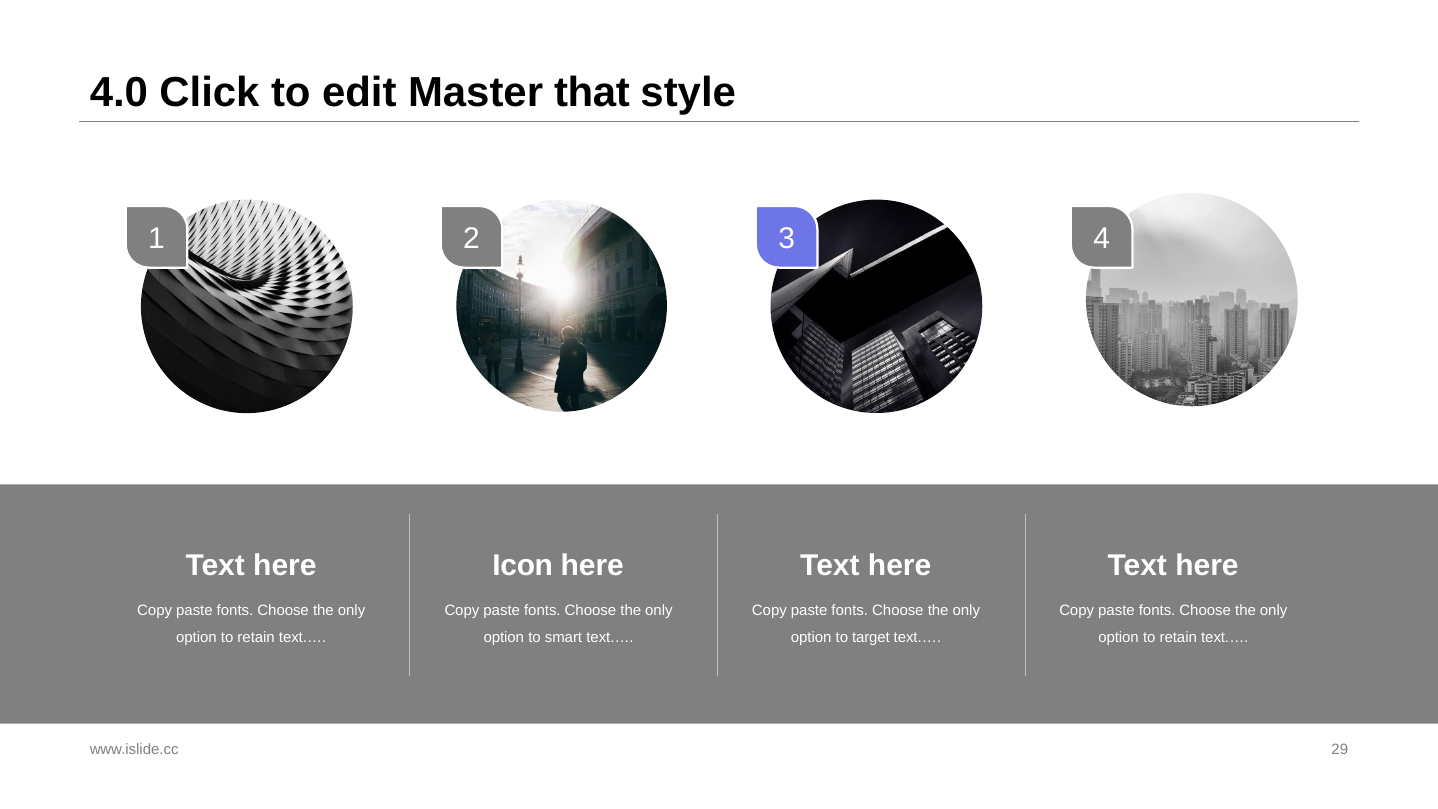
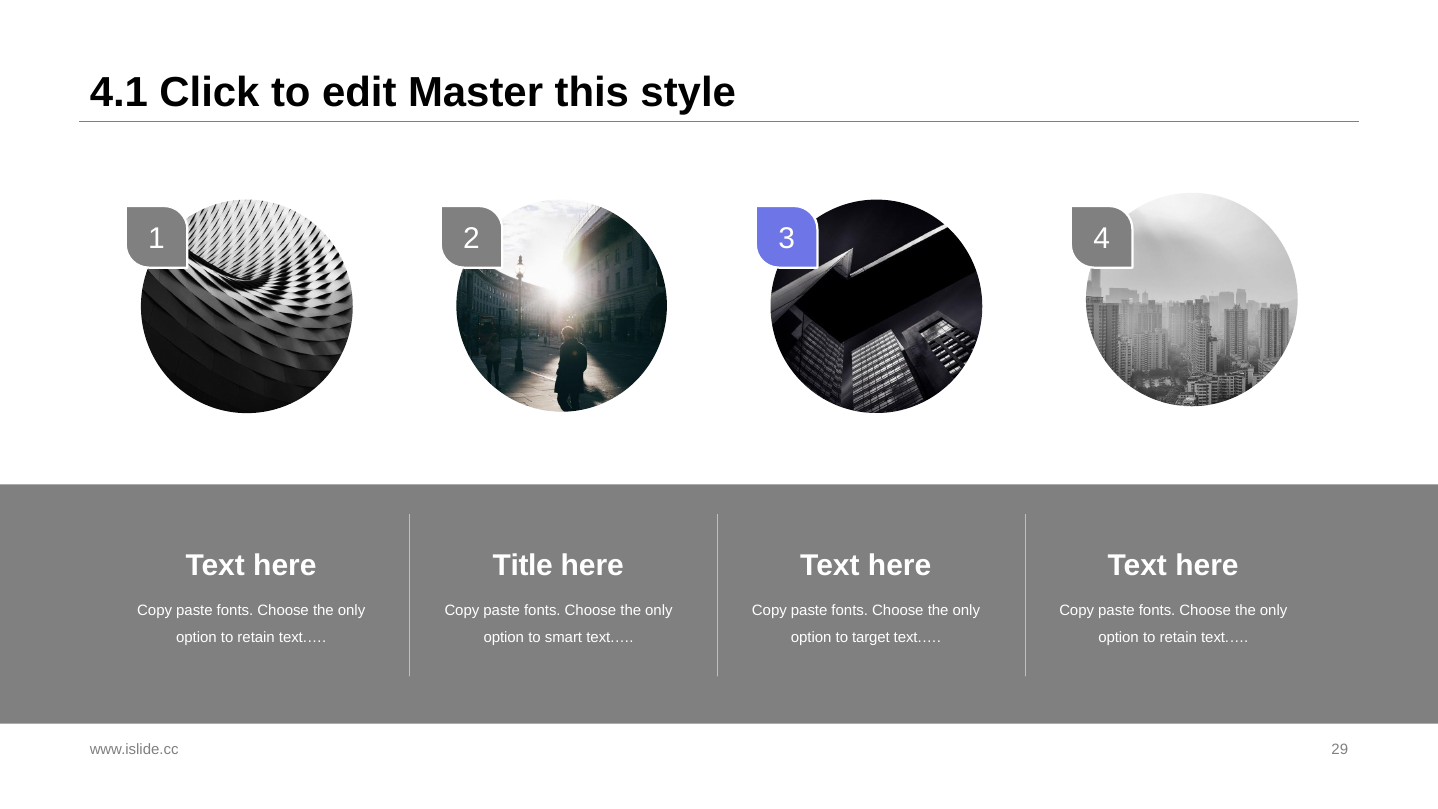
4.0: 4.0 -> 4.1 (119, 93)
that: that -> this (592, 93)
Icon: Icon -> Title (523, 565)
